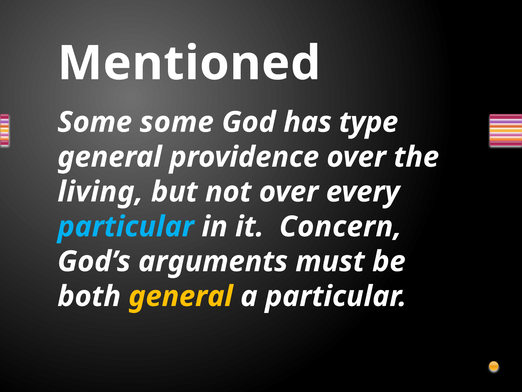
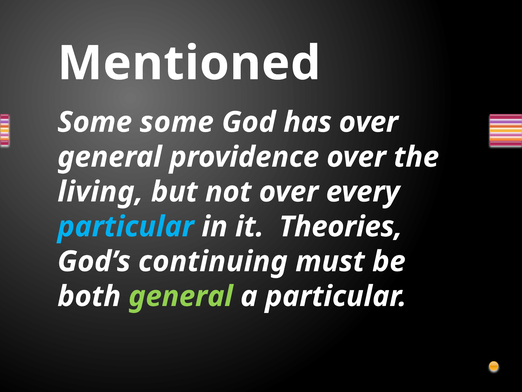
has type: type -> over (369, 122)
Concern: Concern -> Theories (341, 226)
arguments: arguments -> continuing (213, 261)
general colour: yellow -> light green (181, 296)
